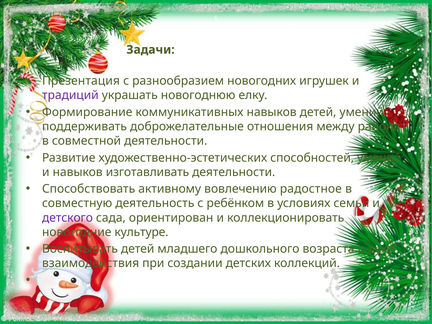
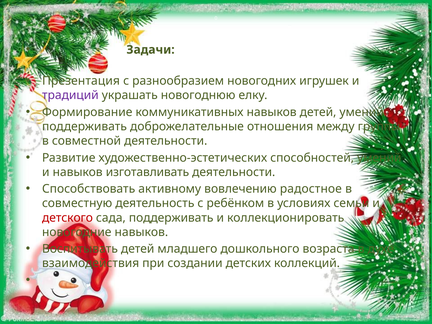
района: района -> группы (379, 127)
детского colour: purple -> red (67, 218)
сада ориентирован: ориентирован -> поддерживать (171, 218)
новогодние культуре: культуре -> навыков (141, 232)
